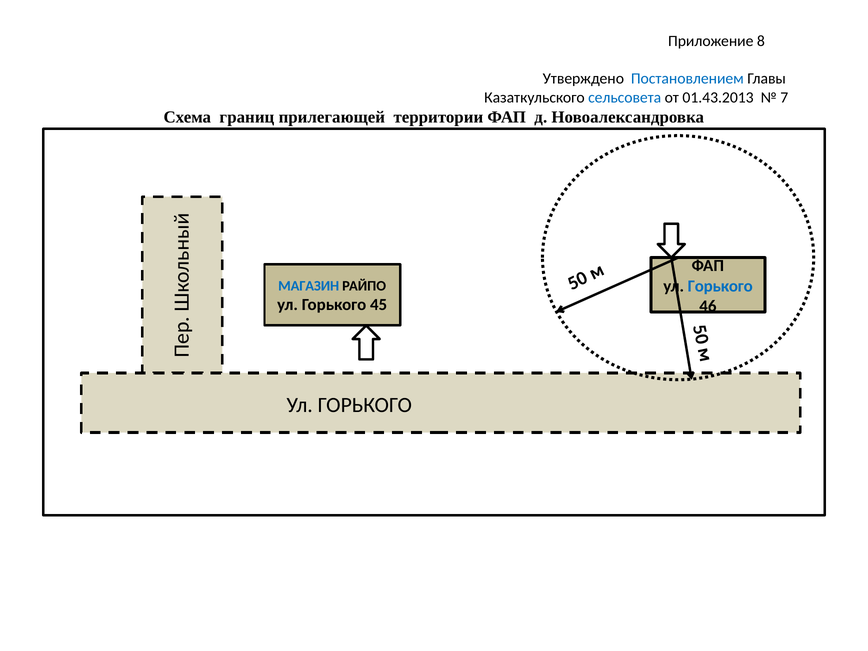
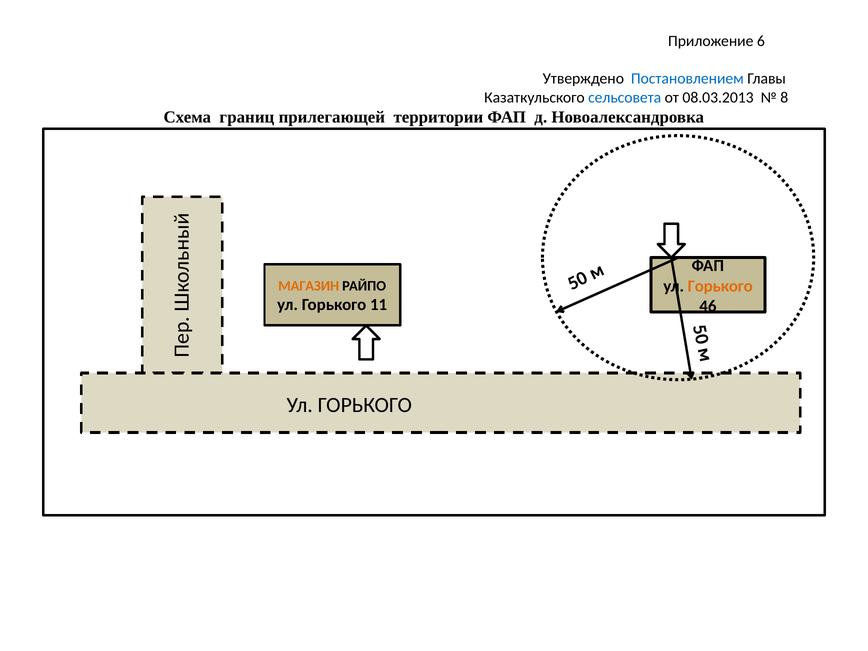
8: 8 -> 6 (761, 41)
01.43.2013: 01.43.2013 -> 08.03.2013 (718, 97)
7: 7 -> 8 (784, 97)
Горького colour: blue -> orange (720, 286)
МАГАЗИН colour: blue -> orange (309, 286)
45: 45 -> 11 (379, 305)
